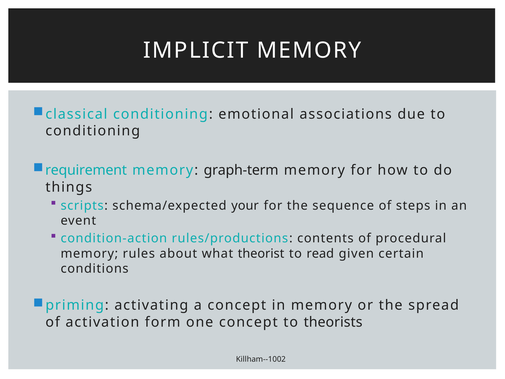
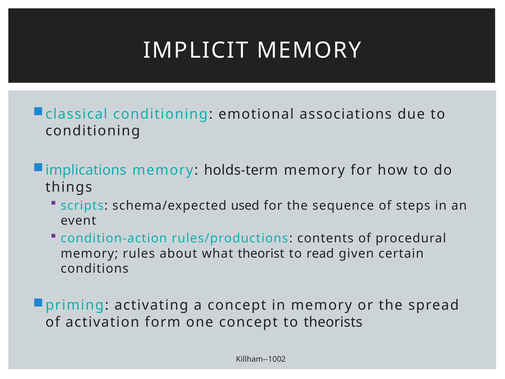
requirement: requirement -> implications (86, 170)
graph-term: graph-term -> holds-term (241, 170)
your: your -> used (245, 205)
